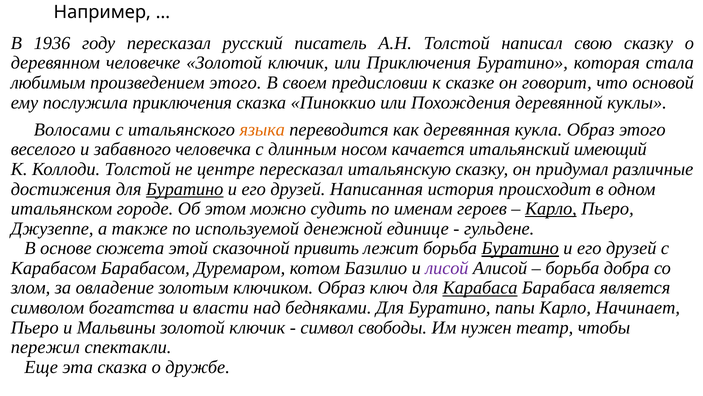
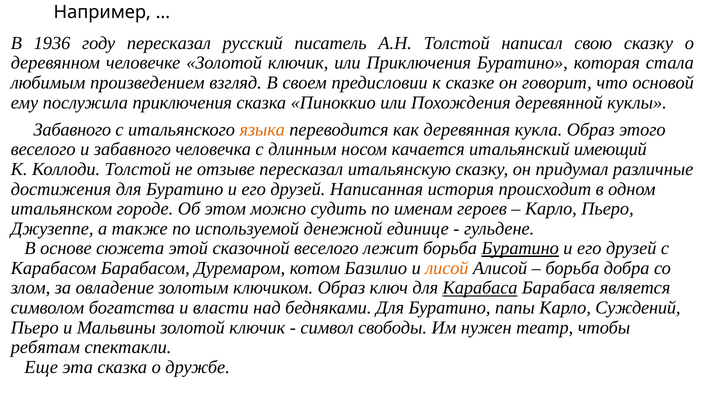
произведением этого: этого -> взгляд (236, 83)
Волосами: Волосами -> Забавного (72, 129)
центре: центре -> отзыве (226, 169)
Буратино underline: present -> none (185, 189)
Карло underline: present -> none (551, 208)
сказочной привить: привить -> веселого (326, 248)
лисой colour: purple -> orange (447, 268)
Начинает: Начинает -> Суждений (638, 307)
пережил: пережил -> ребятам (45, 347)
